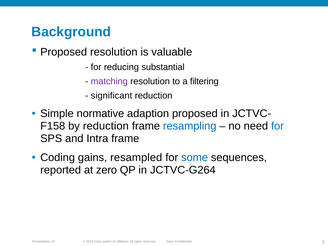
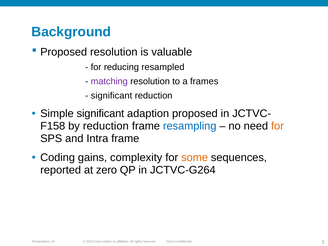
substantial: substantial -> resampled (163, 67)
filtering: filtering -> frames (204, 81)
Simple normative: normative -> significant (100, 114)
for colour: blue -> orange (277, 126)
resampled: resampled -> complexity (136, 158)
some colour: blue -> orange (195, 158)
